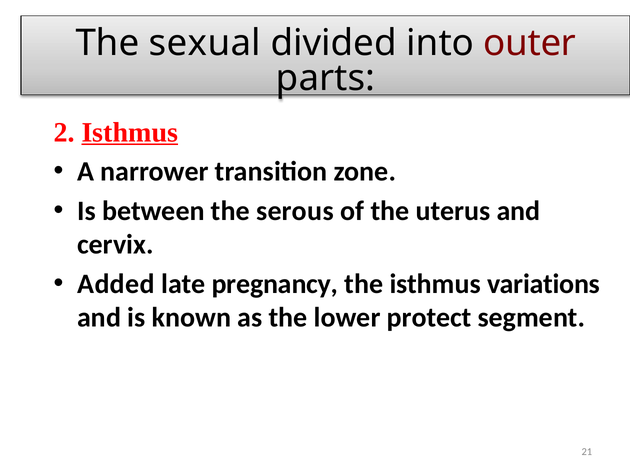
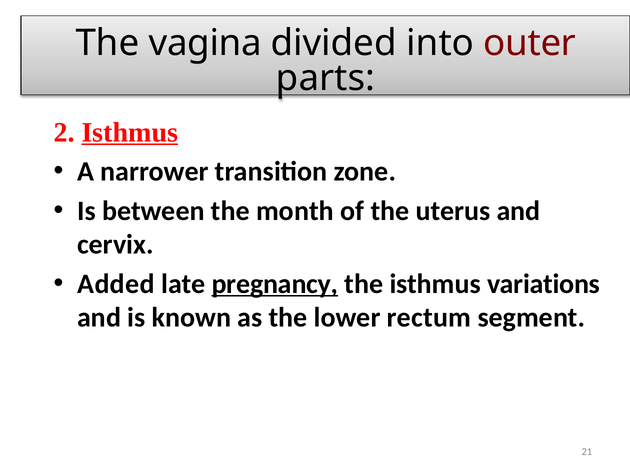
sexual: sexual -> vagina (205, 43)
serous: serous -> month (295, 211)
pregnancy underline: none -> present (275, 284)
protect: protect -> rectum (429, 317)
